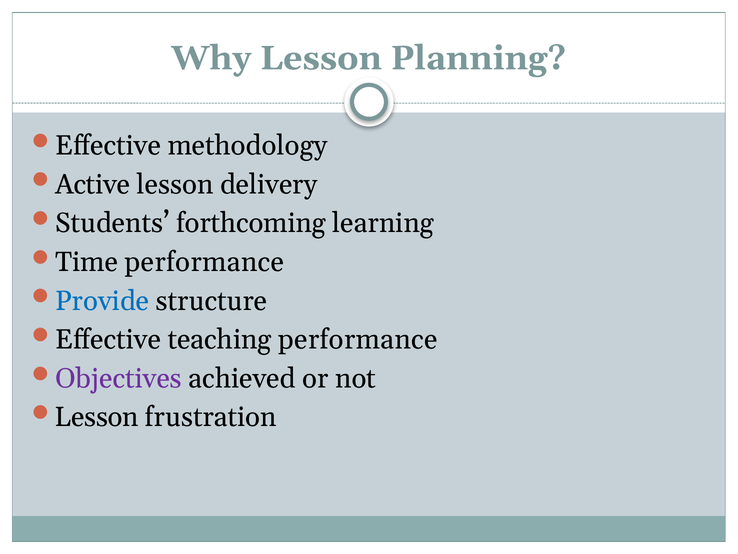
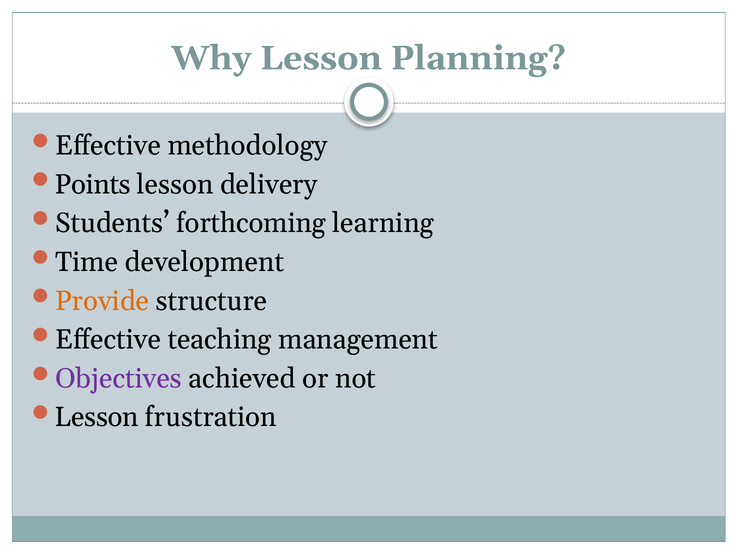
Active: Active -> Points (93, 184)
Time performance: performance -> development (204, 262)
Provide colour: blue -> orange (102, 301)
teaching performance: performance -> management (358, 339)
